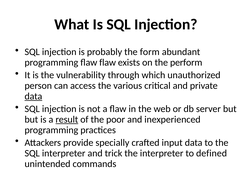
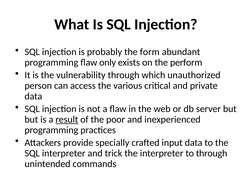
flaw flaw: flaw -> only (108, 63)
data underline: present -> none (33, 96)
to defined: defined -> through (212, 153)
